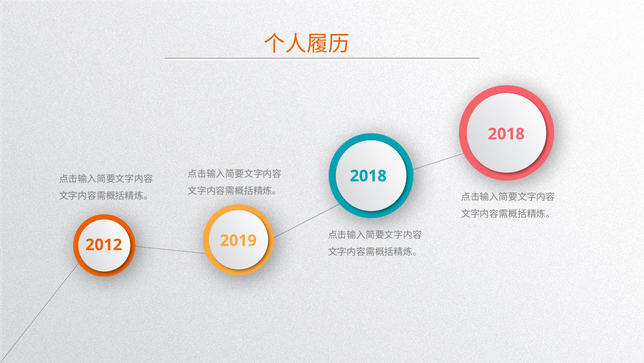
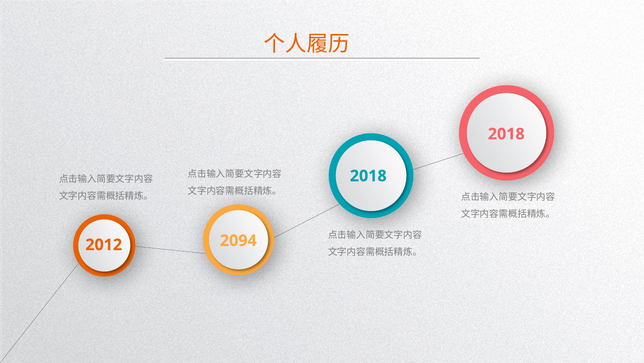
2019: 2019 -> 2094 (238, 240)
